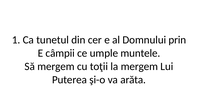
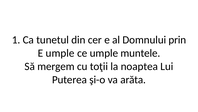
E câmpii: câmpii -> umple (60, 53)
la mergem: mergem -> noaptea (139, 66)
